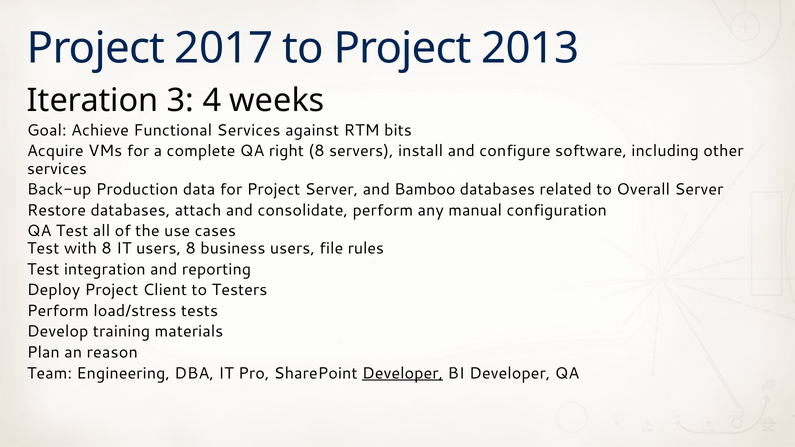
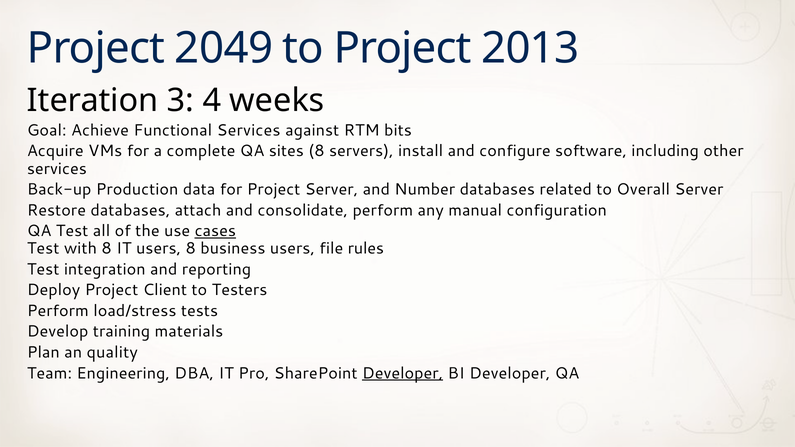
2017: 2017 -> 2049 (224, 48)
right: right -> sites (286, 151)
Bamboo: Bamboo -> Number (425, 189)
cases underline: none -> present (215, 231)
reason: reason -> quality (112, 352)
